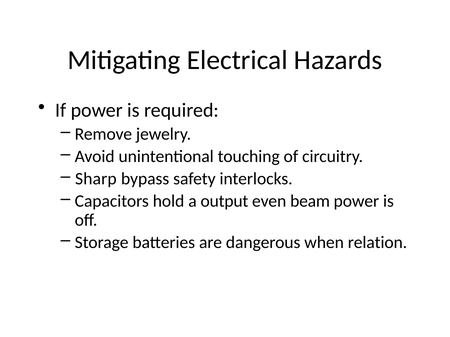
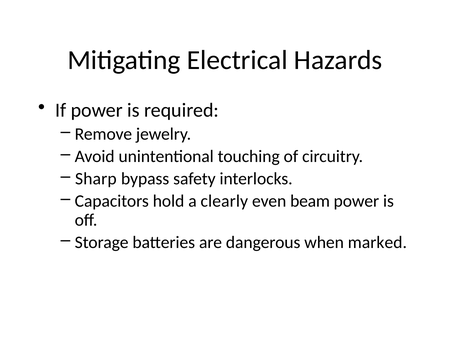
output: output -> clearly (224, 201)
relation: relation -> marked (377, 243)
